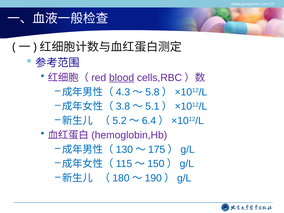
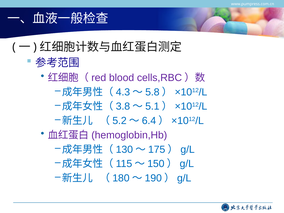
blood underline: present -> none (122, 78)
